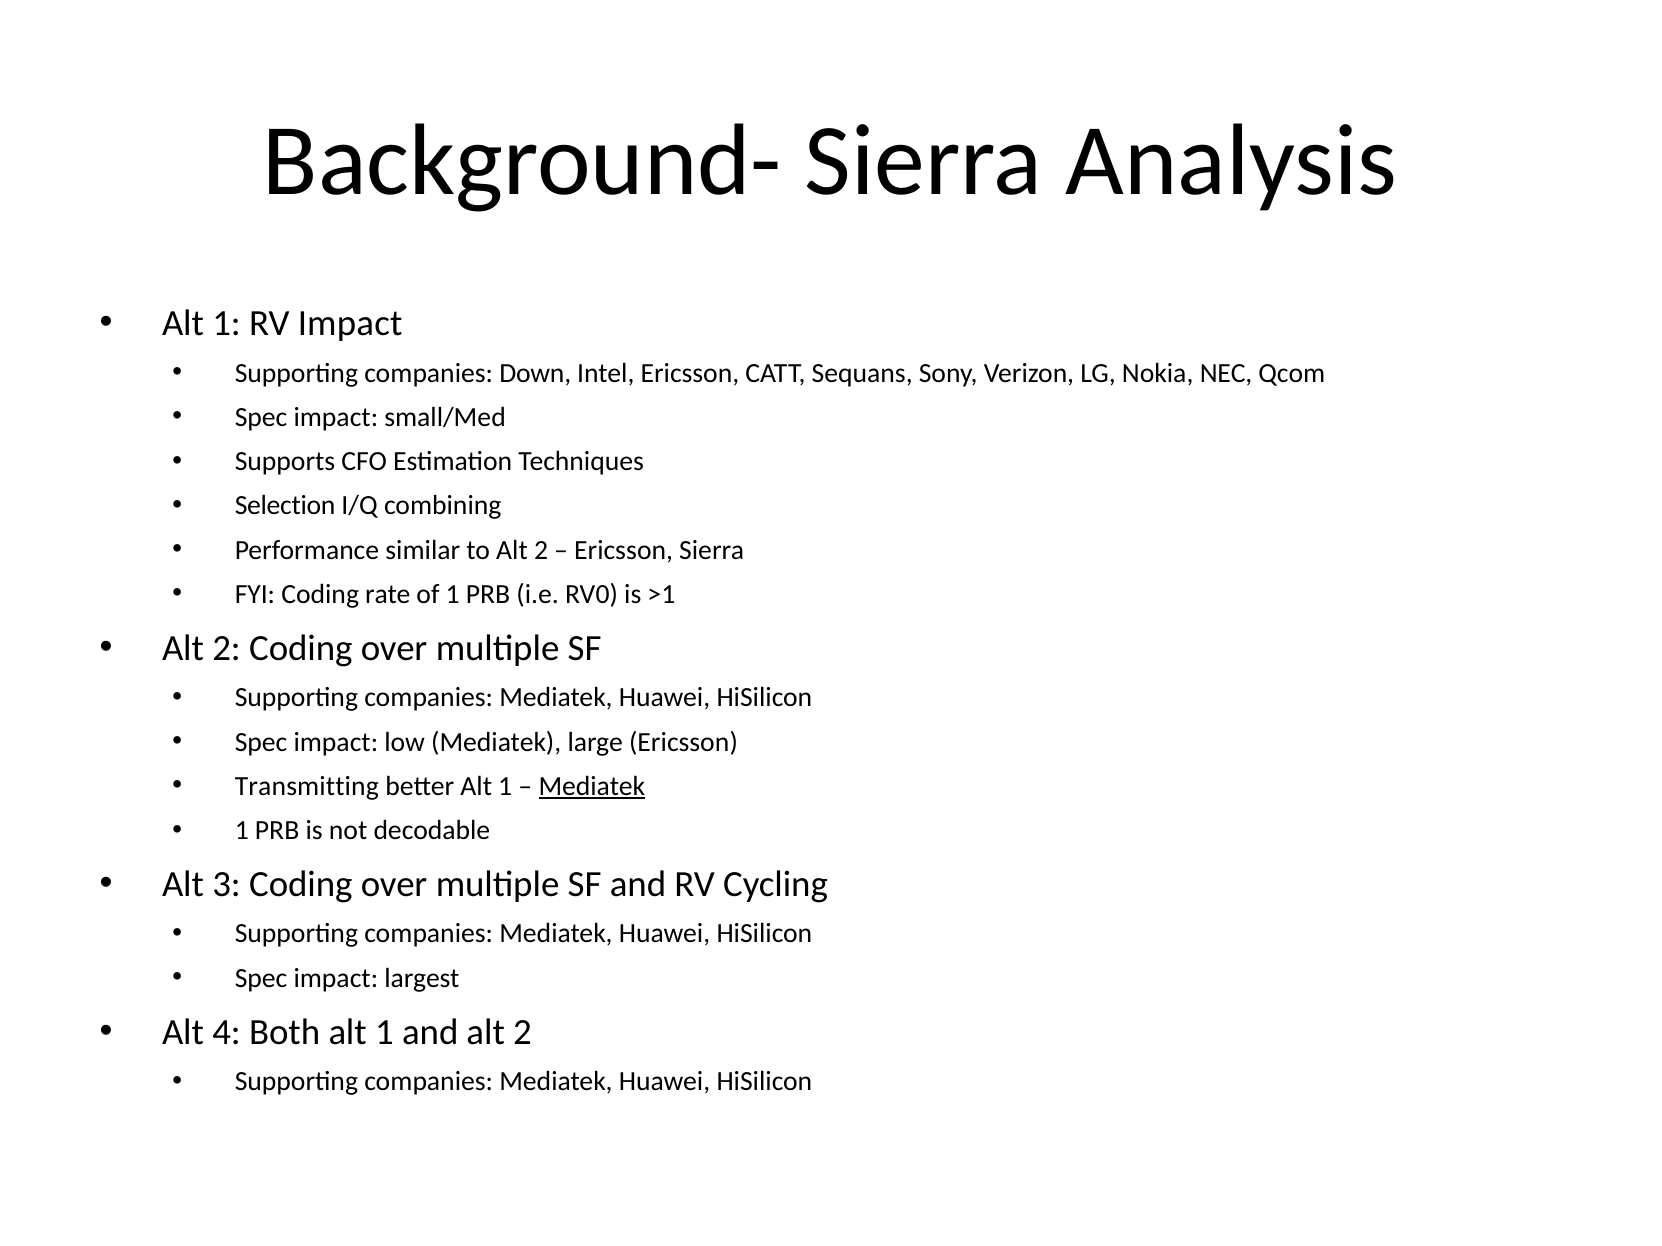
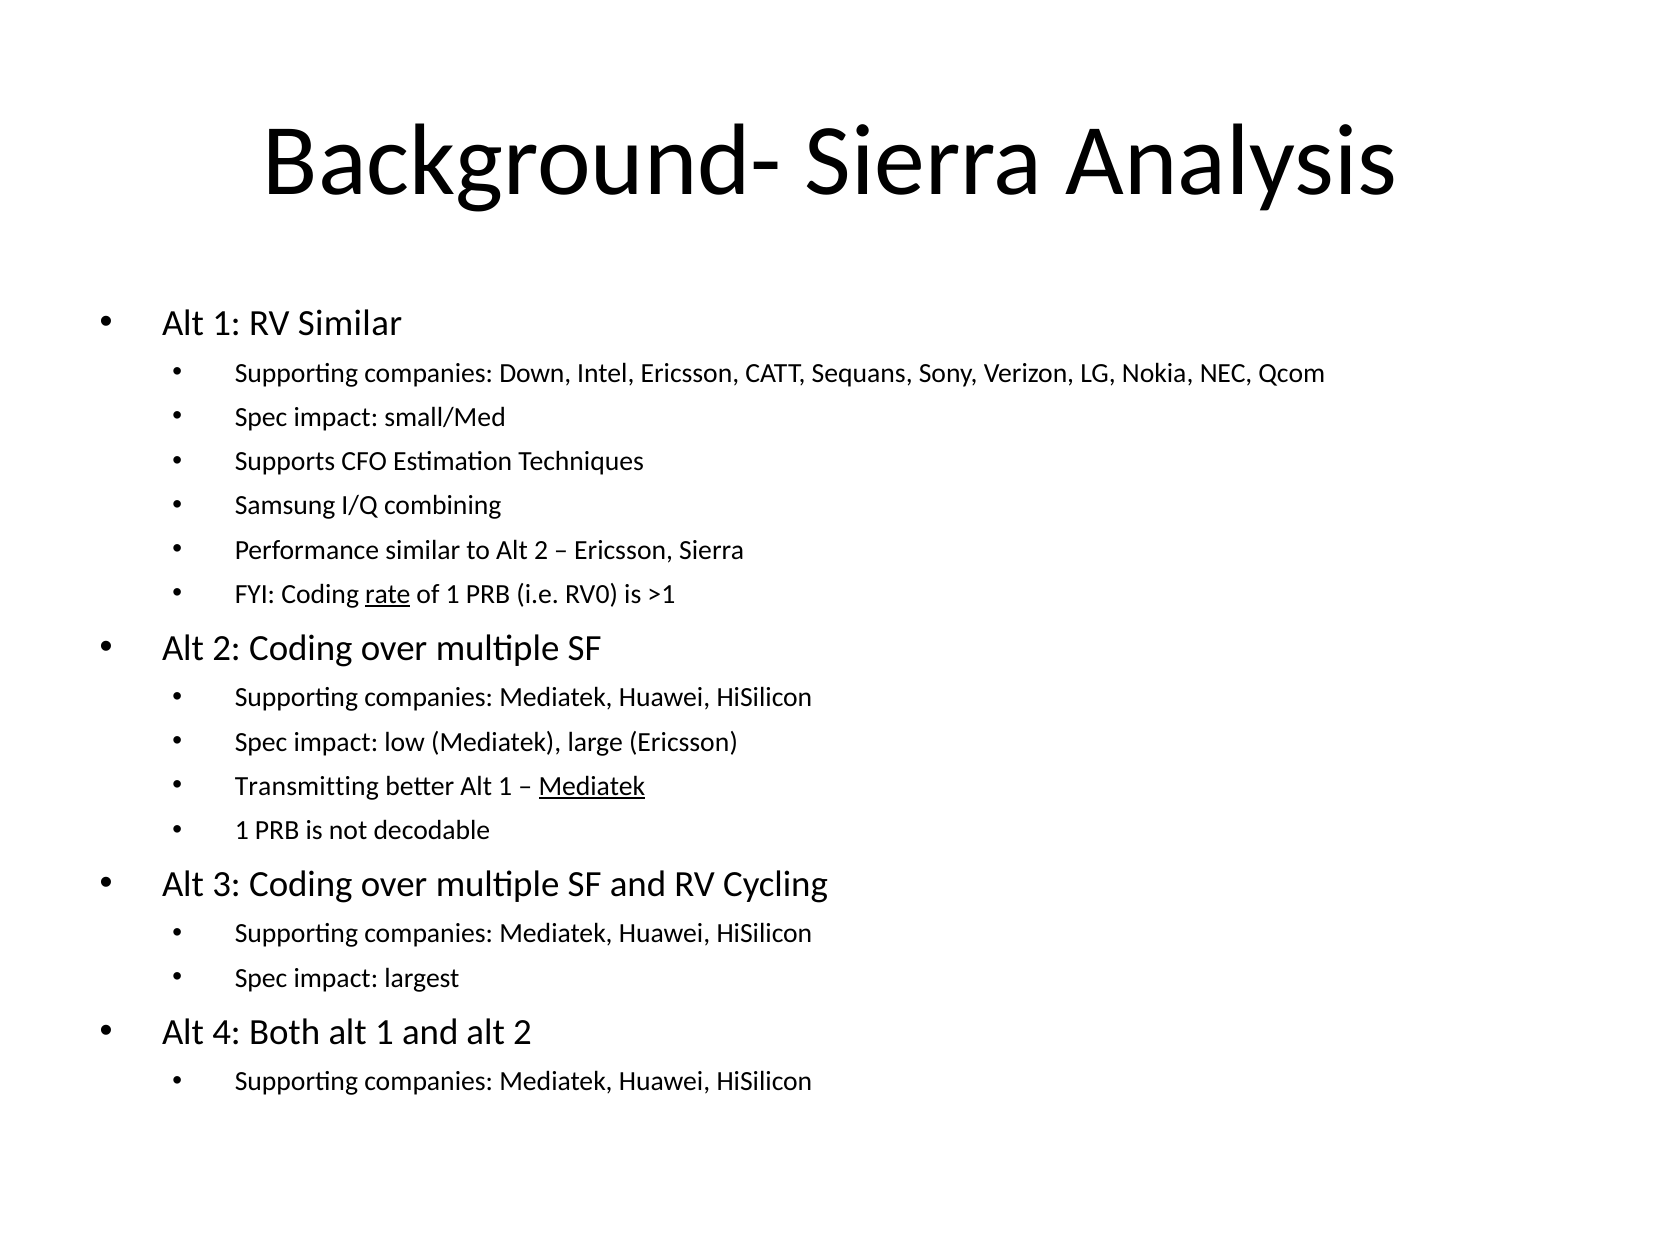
RV Impact: Impact -> Similar (350, 324)
Selection: Selection -> Samsung (285, 506)
rate underline: none -> present (388, 595)
